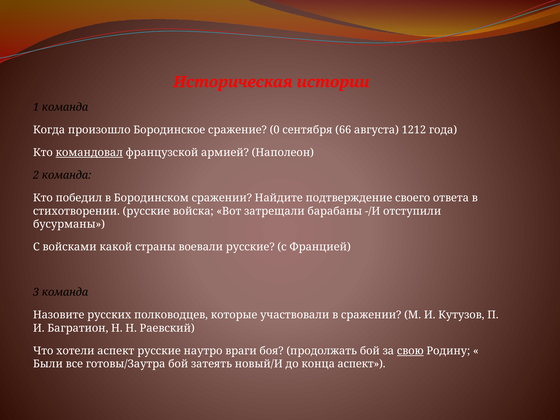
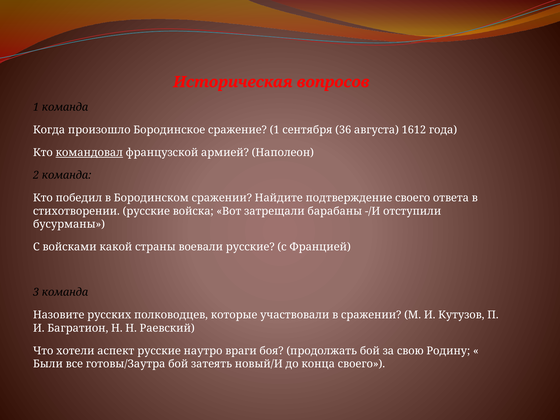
истории: истории -> вопросов (333, 82)
сражение 0: 0 -> 1 (275, 130)
66: 66 -> 36 (343, 130)
1212: 1212 -> 1612 (414, 130)
свою underline: present -> none (410, 351)
конца аспект: аспект -> своего (361, 364)
